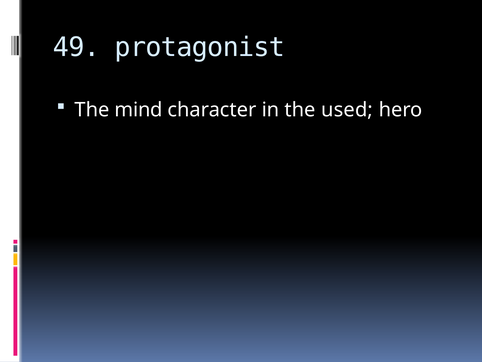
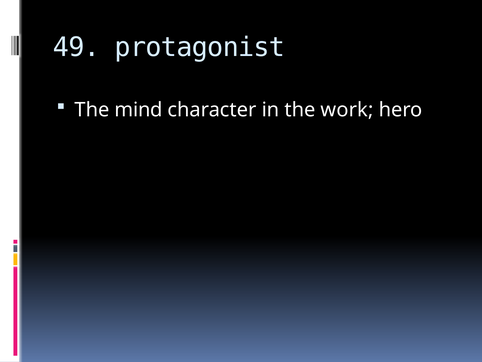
used: used -> work (347, 110)
